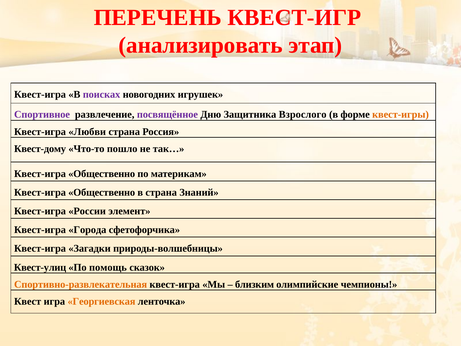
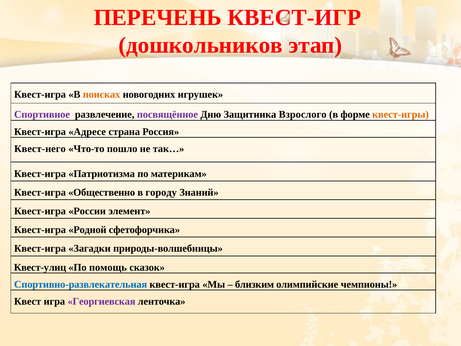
анализировать: анализировать -> дошкольников (201, 45)
поисках colour: purple -> orange (102, 94)
Любви: Любви -> Адресе (87, 132)
Квест-дому: Квест-дому -> Квест-него (40, 149)
Общественно: Общественно -> Патриотизма (102, 174)
в страна: страна -> городу (161, 192)
Города: Города -> Родной (87, 230)
Спортивно-развлекательная colour: orange -> blue (81, 284)
Георгиевская colour: orange -> purple (101, 301)
